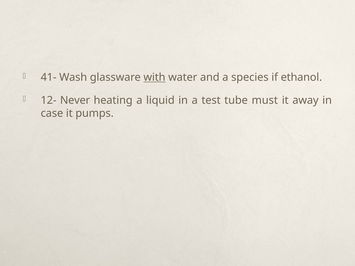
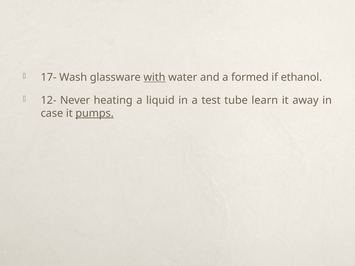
41-: 41- -> 17- (49, 77)
species: species -> formed (250, 77)
must: must -> learn (265, 100)
pumps underline: none -> present (95, 113)
